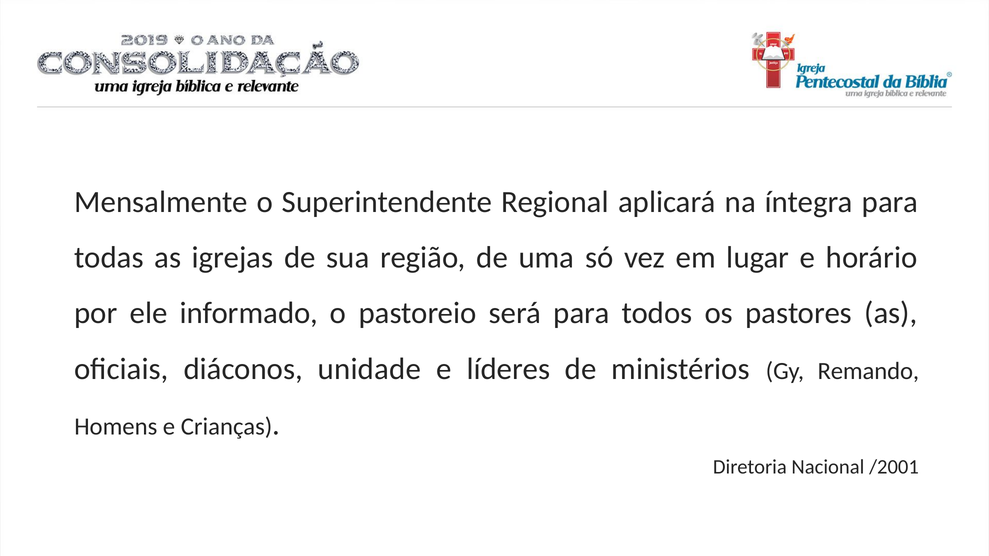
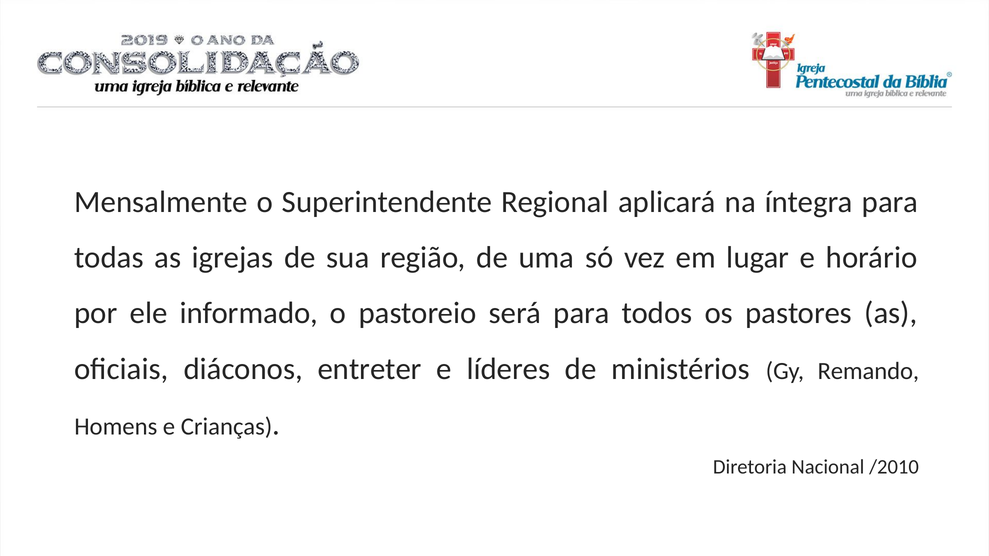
unidade: unidade -> entreter (370, 369)
/2001: /2001 -> /2010 (894, 467)
